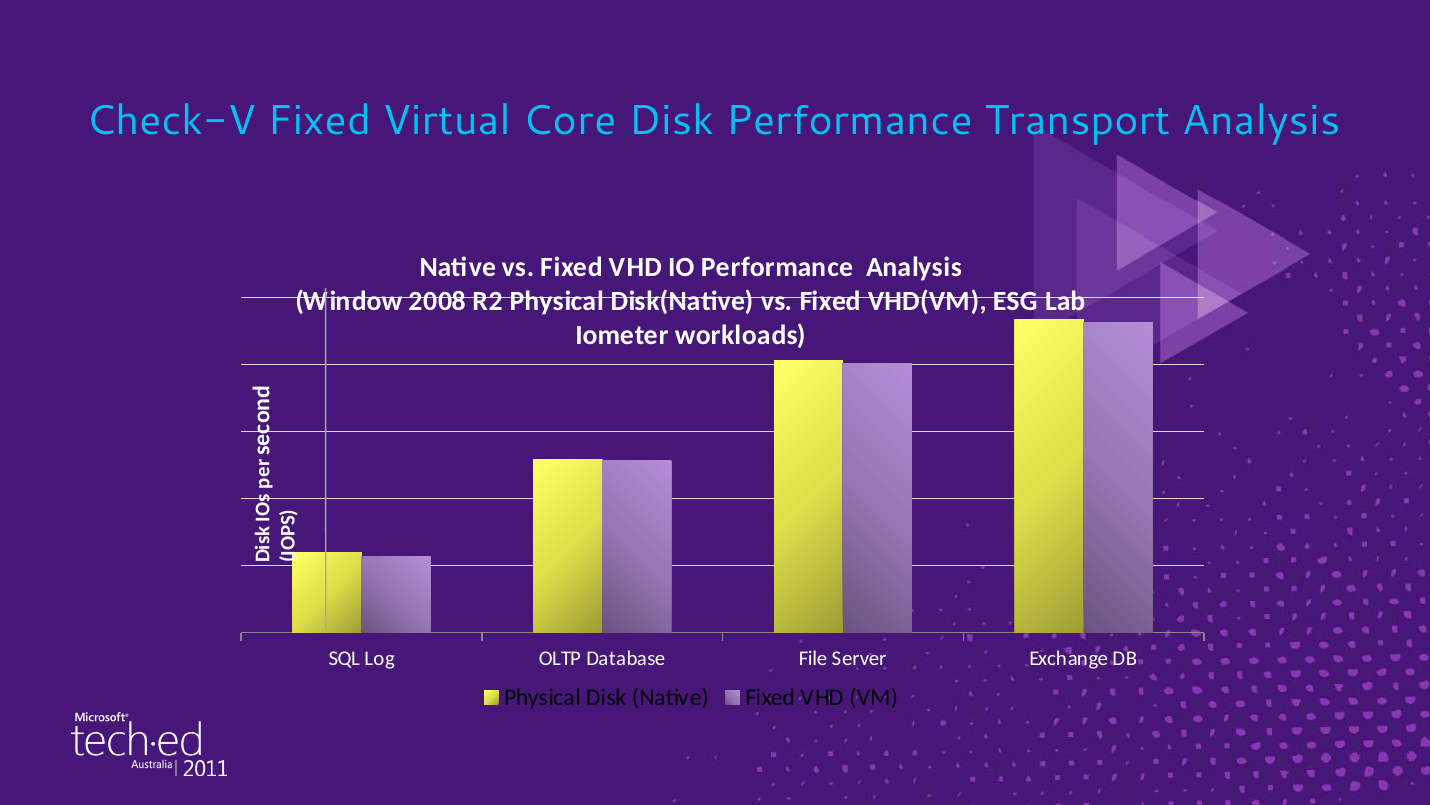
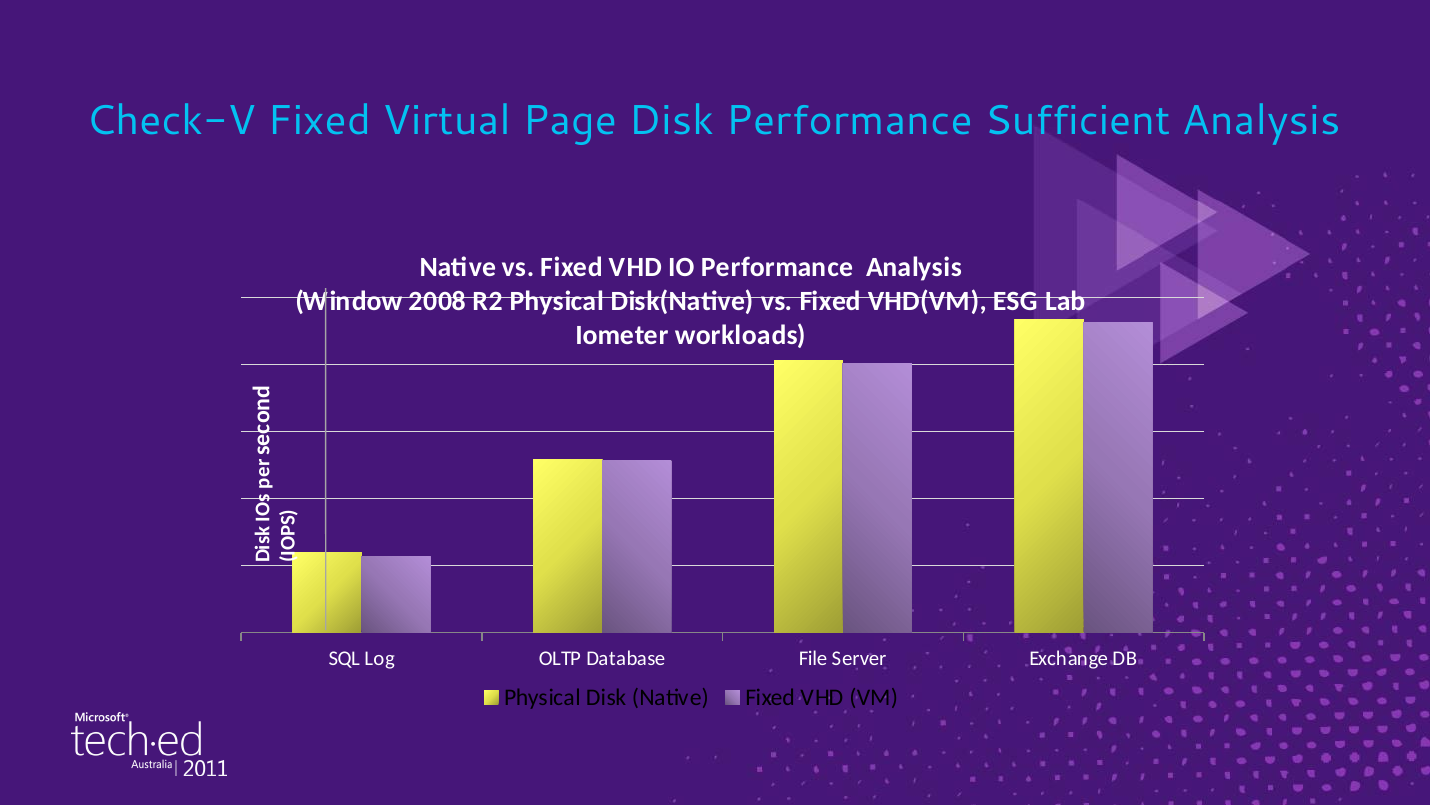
Core: Core -> Page (570, 121)
Transport: Transport -> Sufficient (1077, 121)
